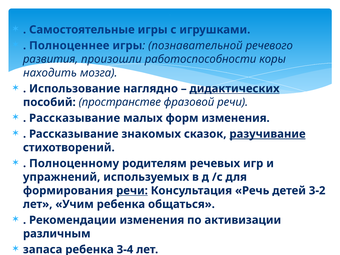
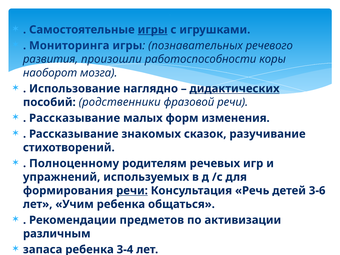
игры underline: none -> present (153, 30)
Полноценнее: Полноценнее -> Мониторинга (69, 46)
познавательной: познавательной -> познавательных (195, 46)
находить: находить -> наоборот (50, 73)
пространстве: пространстве -> родственники (120, 102)
разучивание underline: present -> none (268, 134)
3-2: 3-2 -> 3-6 (317, 191)
Рекомендации изменения: изменения -> предметов (152, 220)
